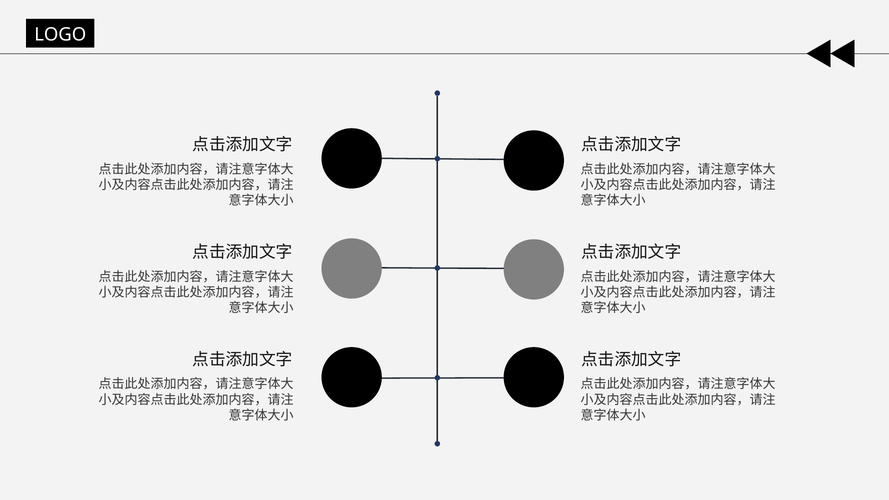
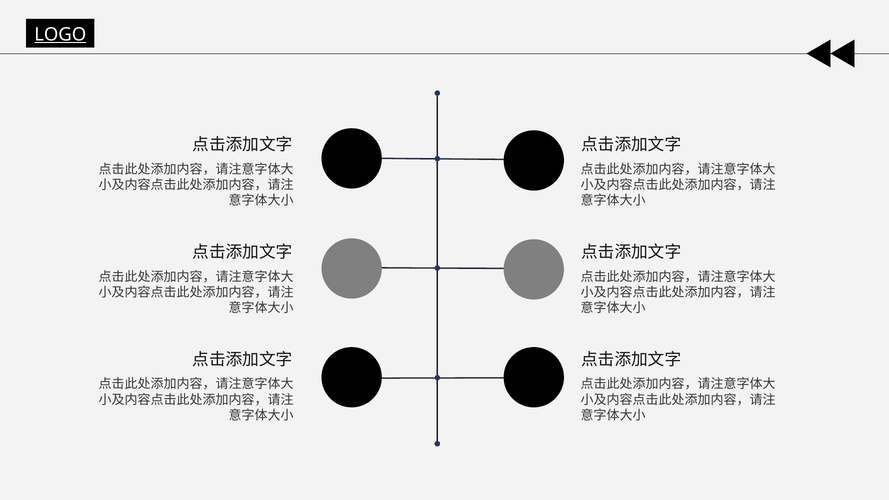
LOGO underline: none -> present (60, 34)
